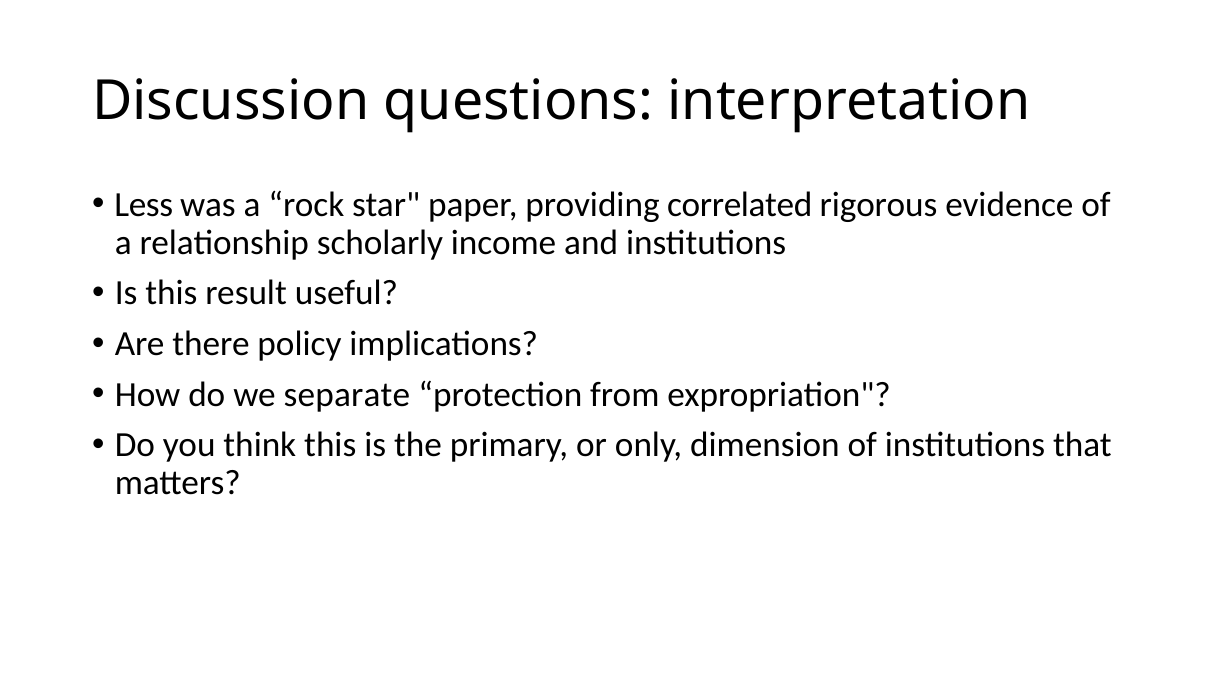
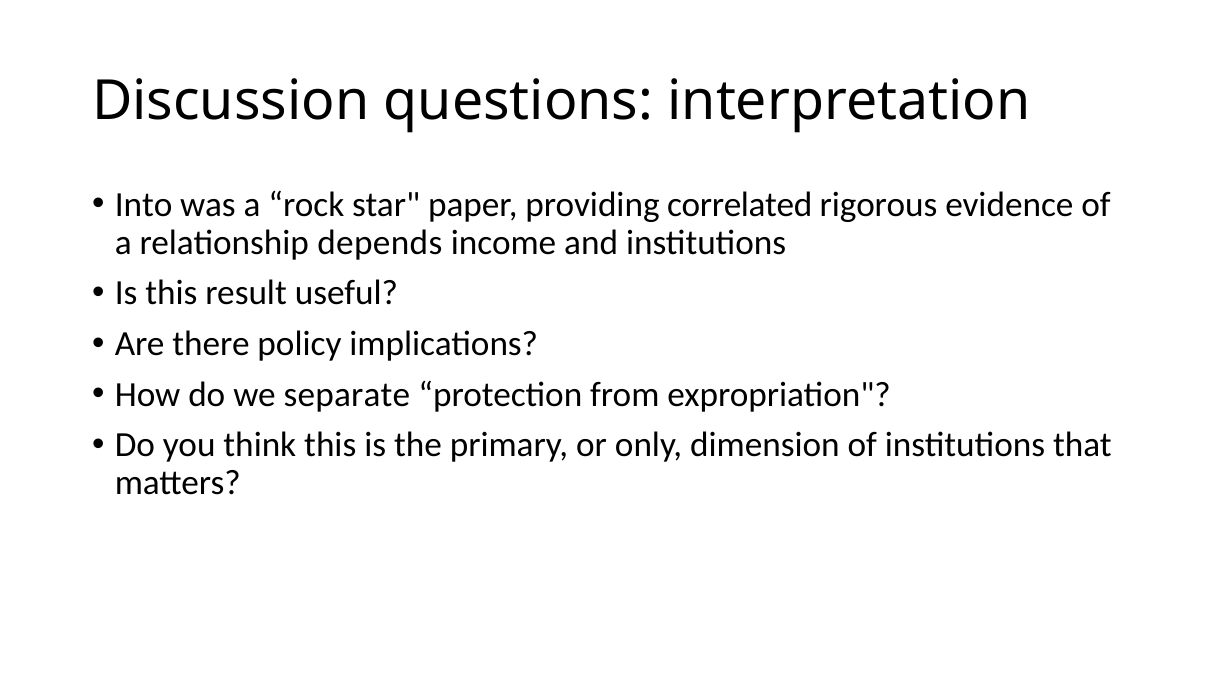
Less: Less -> Into (144, 204)
scholarly: scholarly -> depends (380, 242)
